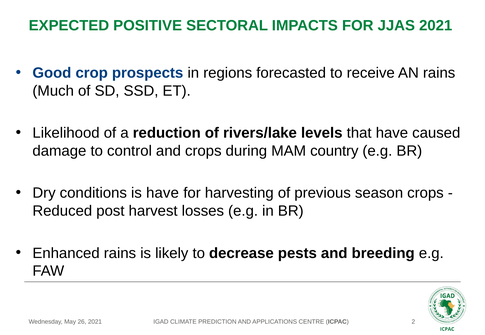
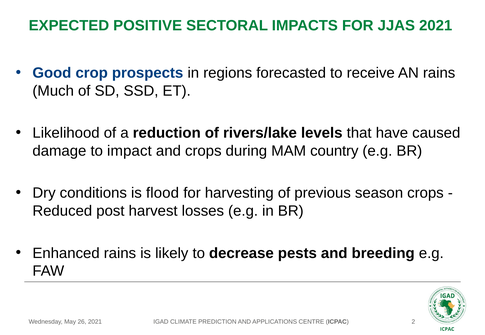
control: control -> impact (129, 151)
is have: have -> flood (163, 194)
